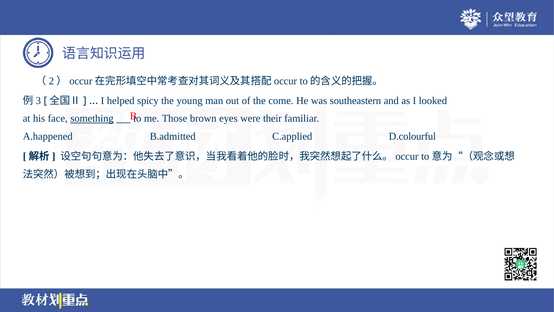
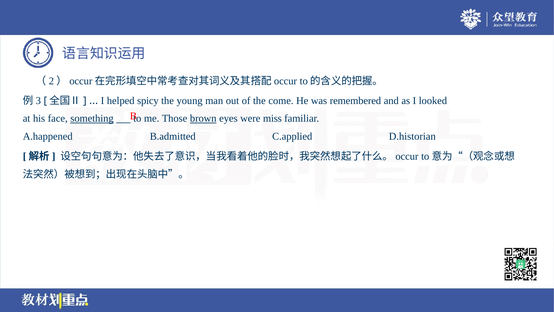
southeastern: southeastern -> remembered (355, 100)
brown underline: none -> present (203, 118)
their: their -> miss (272, 118)
D.colourful: D.colourful -> D.historian (412, 136)
